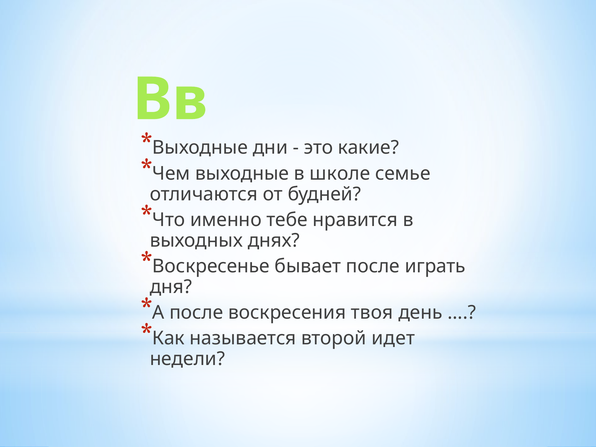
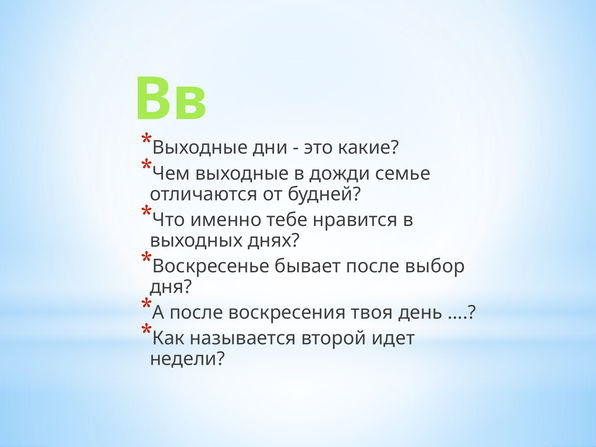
школе: школе -> дожди (340, 174)
играть: играть -> выбор (435, 266)
